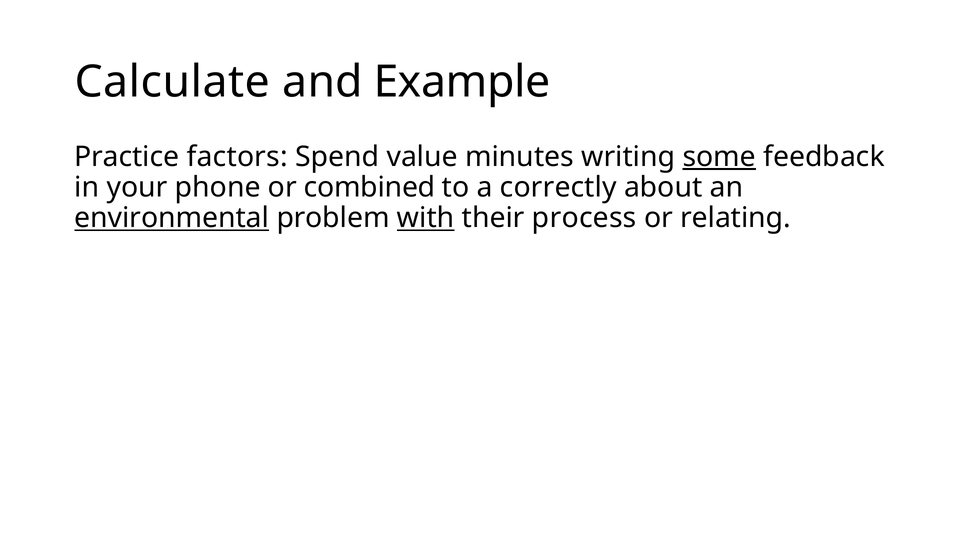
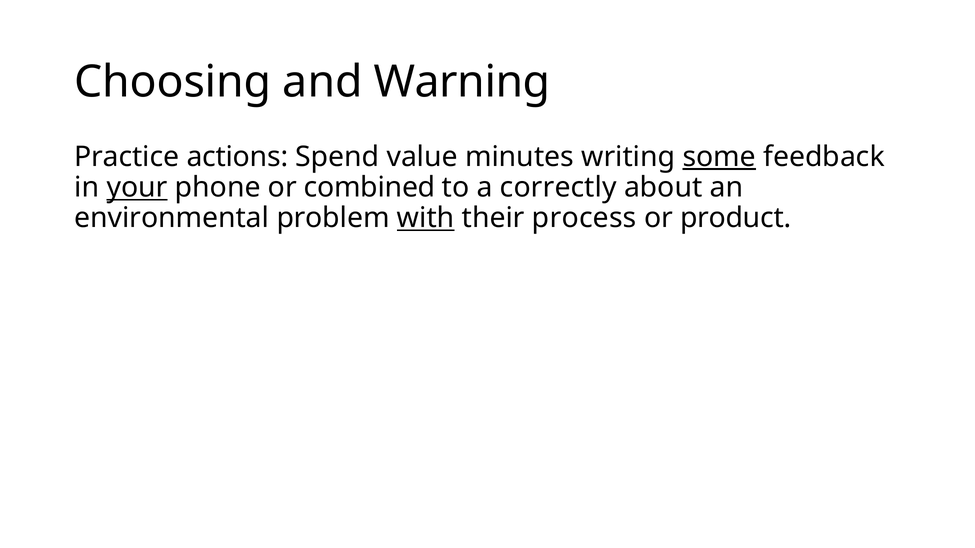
Calculate: Calculate -> Choosing (173, 82)
Example: Example -> Warning (462, 82)
factors: factors -> actions (237, 157)
your underline: none -> present (137, 188)
environmental underline: present -> none (172, 218)
relating: relating -> product (736, 218)
